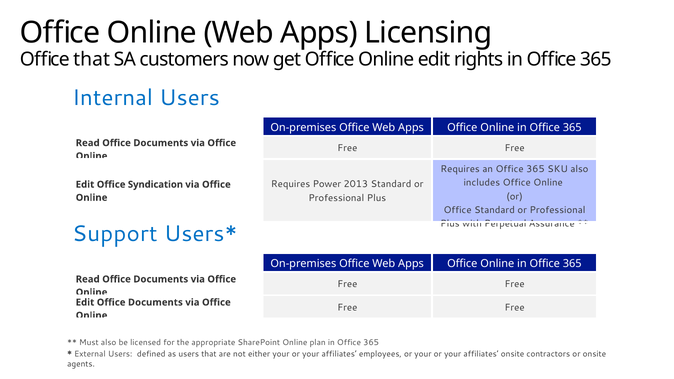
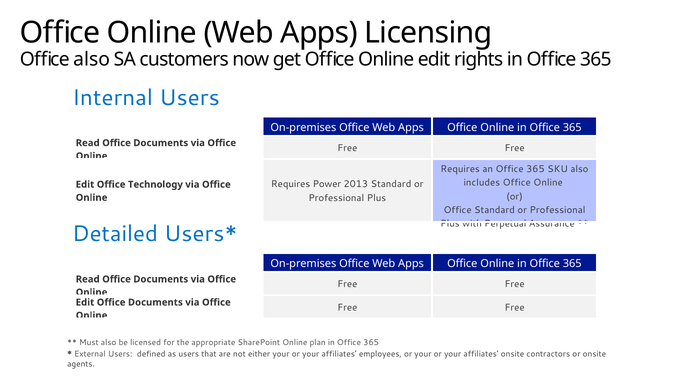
Office that: that -> also (92, 60)
Syndication: Syndication -> Technology (155, 185)
Support: Support -> Detailed (115, 234)
